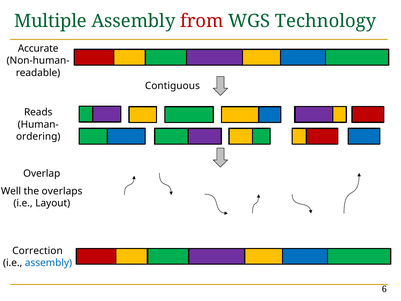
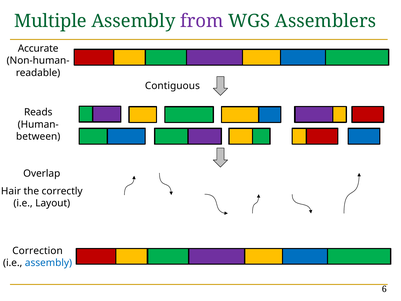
from colour: red -> purple (202, 21)
Technology: Technology -> Assemblers (326, 21)
ordering: ordering -> between (38, 136)
Well: Well -> Hair (11, 191)
overlaps: overlaps -> correctly (62, 191)
